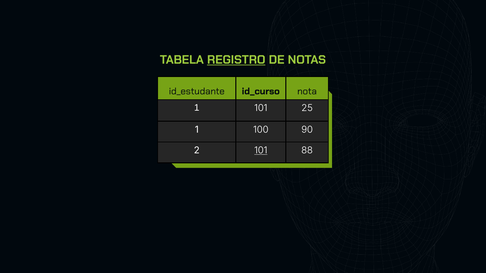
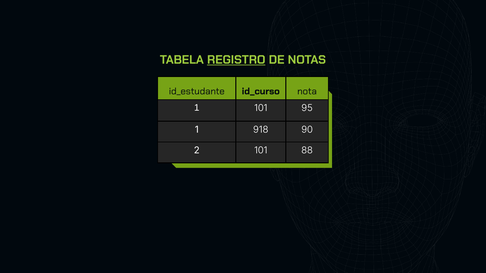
25: 25 -> 95 (307, 108)
100: 100 -> 918 (261, 130)
101 underline: present -> none (261, 151)
